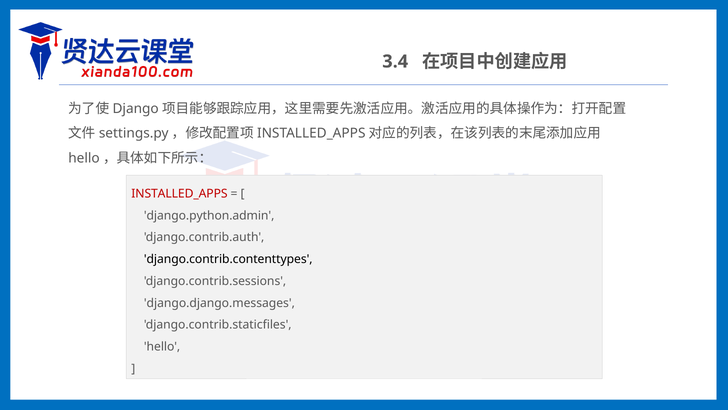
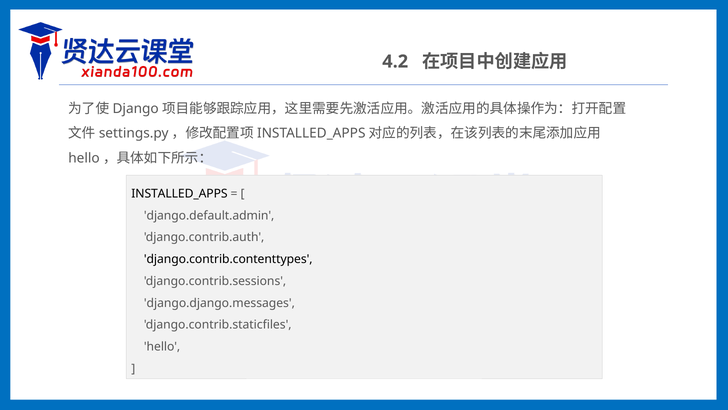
3.4: 3.4 -> 4.2 (395, 61)
INSTALLED_APPS colour: red -> black (179, 194)
django.python.admin: django.python.admin -> django.default.admin (209, 215)
